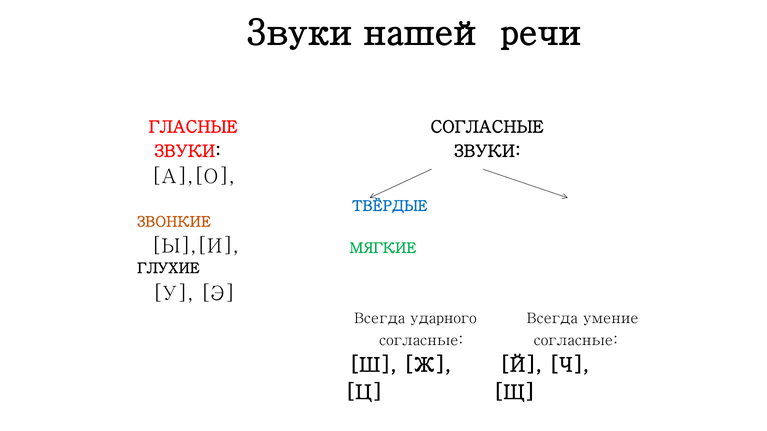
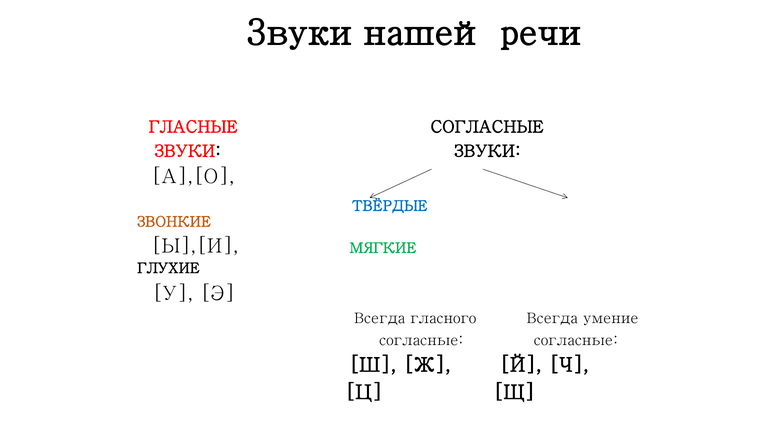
ударного: ударного -> гласного (443, 319)
